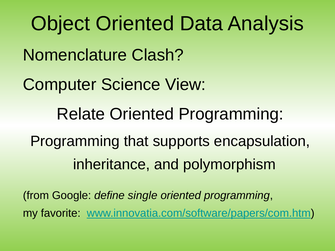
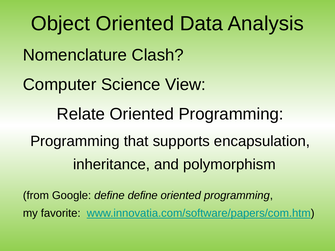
define single: single -> define (143, 196)
